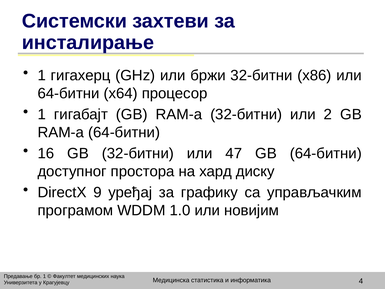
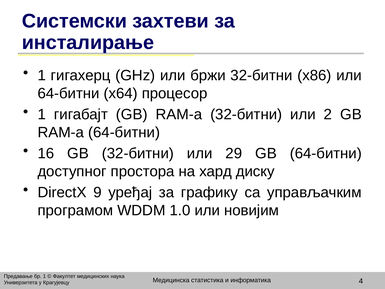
47: 47 -> 29 (234, 153)
